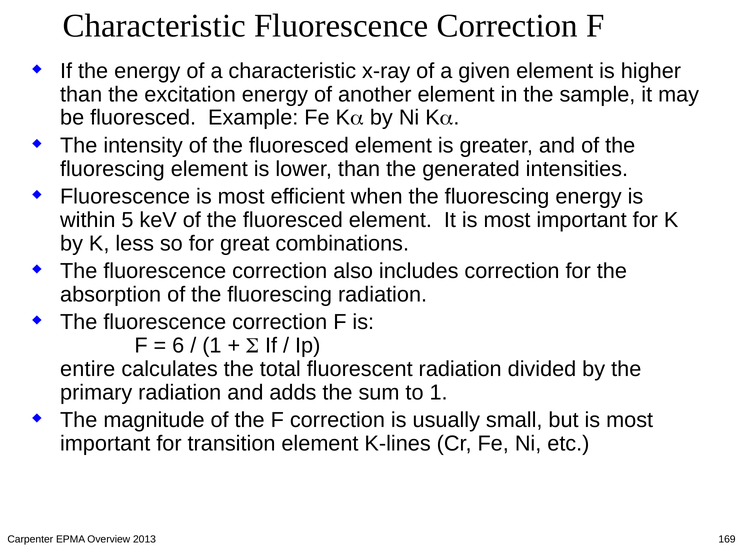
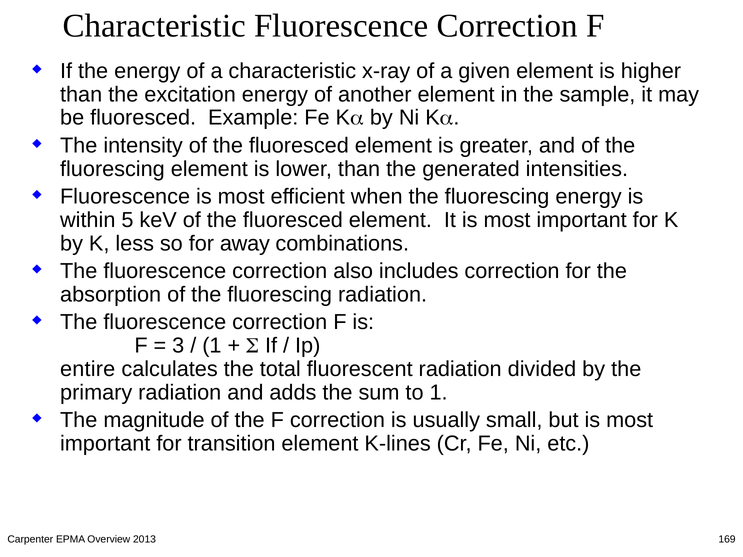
great: great -> away (245, 244)
6: 6 -> 3 (178, 346)
